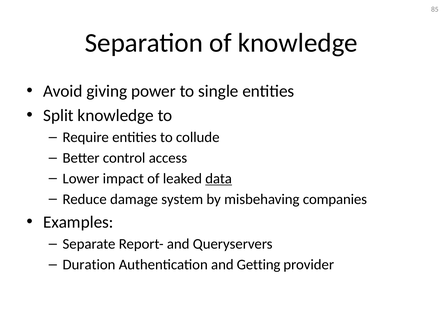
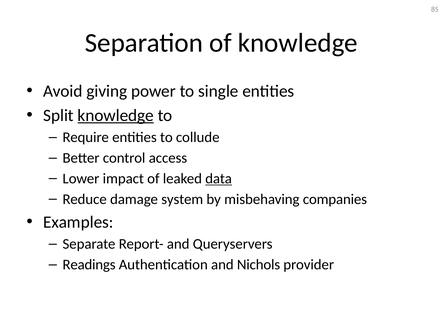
knowledge underline: none -> present (116, 115)
Duration: Duration -> Readings (89, 265)
Getting: Getting -> Nichols (259, 265)
